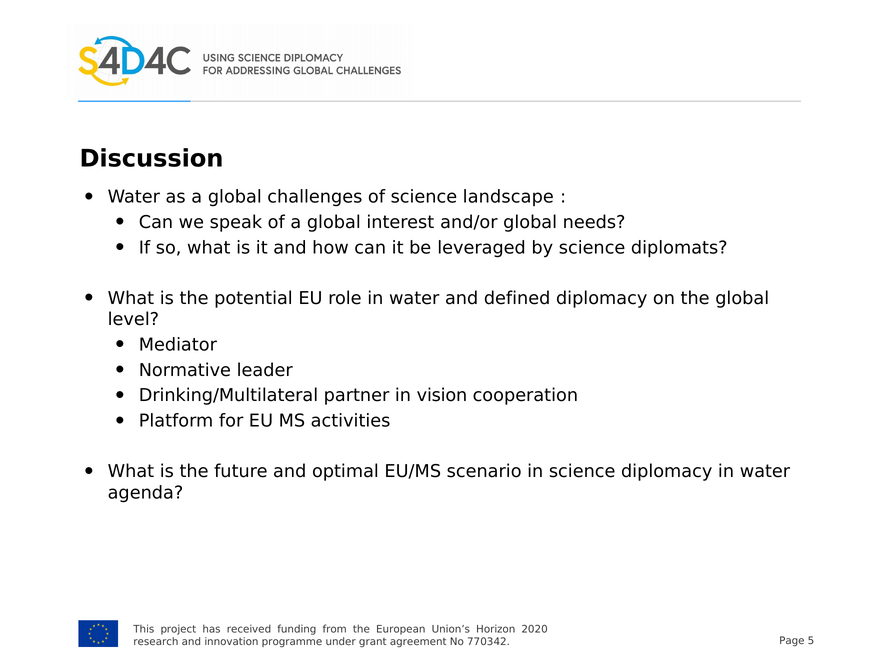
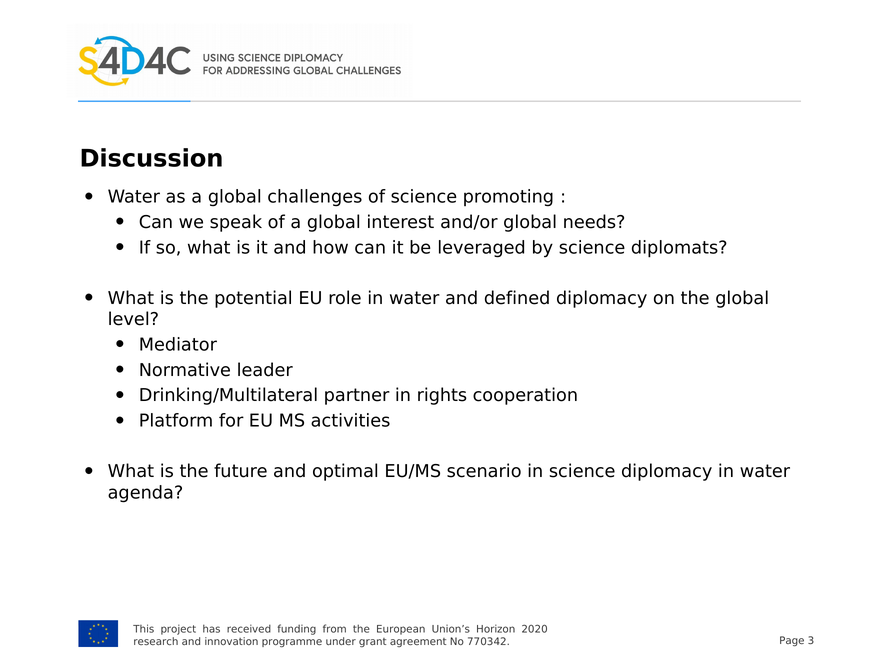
landscape: landscape -> promoting (508, 197)
vision: vision -> rights (442, 396)
5: 5 -> 3 (811, 641)
